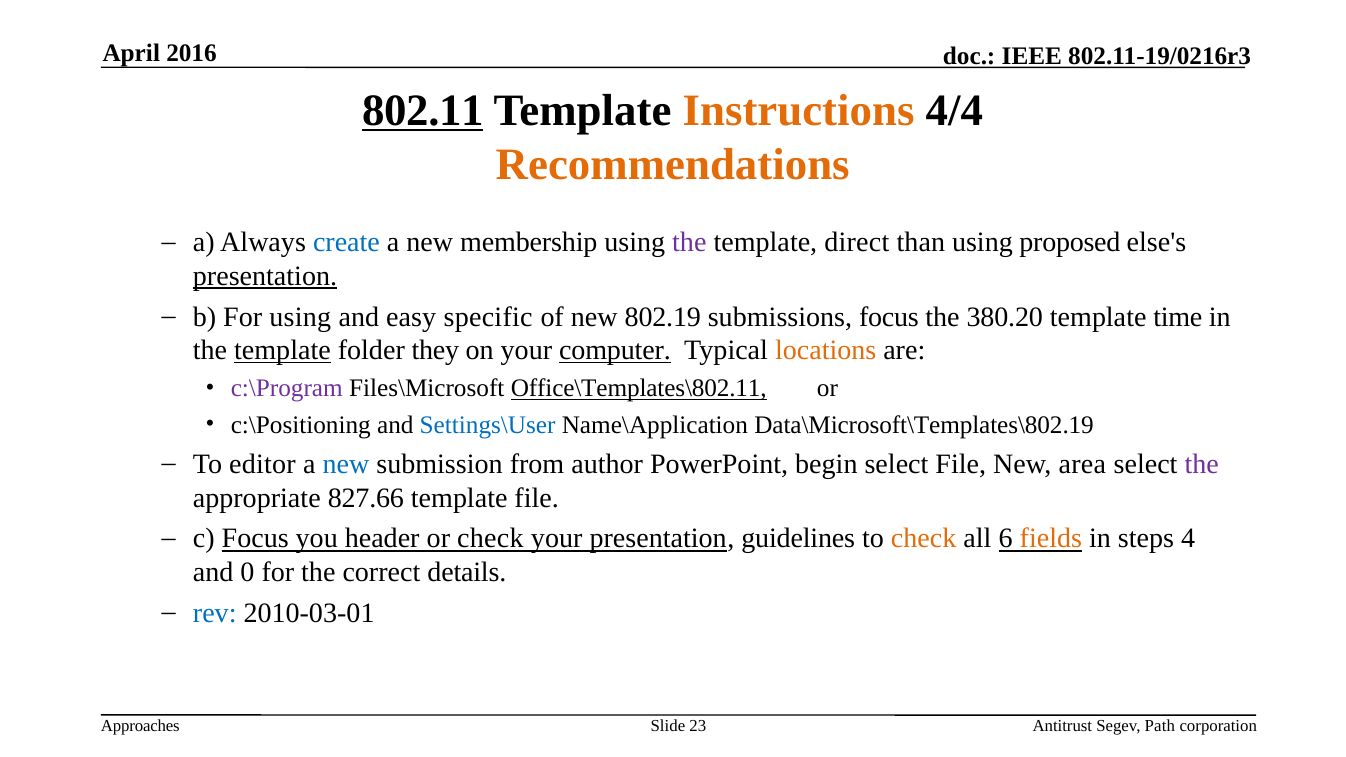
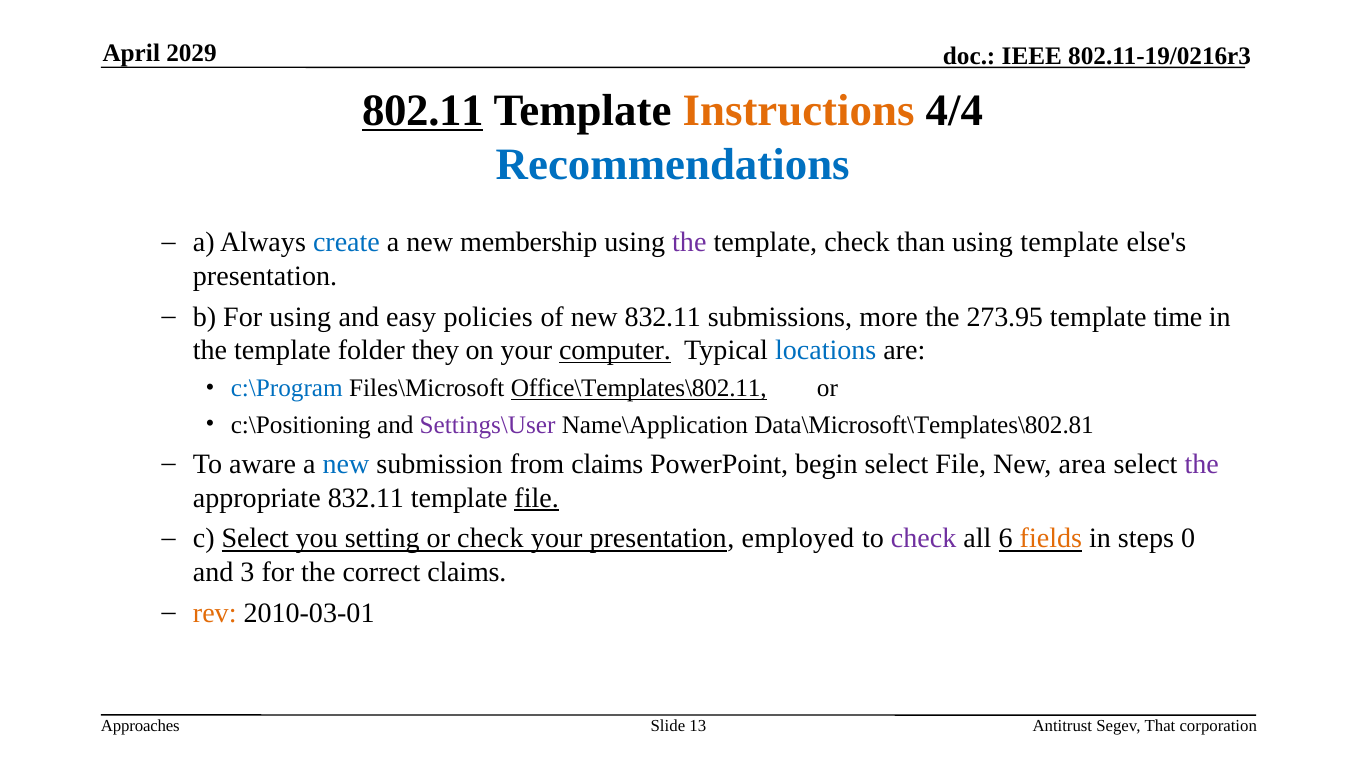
2016: 2016 -> 2029 (191, 54)
Recommendations colour: orange -> blue (673, 165)
template direct: direct -> check (857, 243)
using proposed: proposed -> template (1070, 243)
presentation underline: present -> none (265, 276)
specific: specific -> policies (488, 317)
new 802.19: 802.19 -> 832.11 (663, 317)
submissions focus: focus -> more (889, 317)
380.20: 380.20 -> 273.95 (1005, 317)
template underline: present -> none (282, 351)
locations colour: orange -> blue (826, 351)
c:\Program colour: purple -> blue (287, 389)
Settings\User colour: blue -> purple (488, 425)
Data\Microsoft\Templates\802.19: Data\Microsoft\Templates\802.19 -> Data\Microsoft\Templates\802.81 (924, 425)
editor: editor -> aware (263, 464)
from author: author -> claims (607, 464)
appropriate 827.66: 827.66 -> 832.11 (366, 498)
file underline: none -> present (537, 498)
c Focus: Focus -> Select (255, 539)
header: header -> setting (382, 539)
guidelines: guidelines -> employed (798, 539)
check colour: orange -> purple (924, 539)
4: 4 -> 0 (1188, 539)
0: 0 -> 3 (247, 572)
correct details: details -> claims (467, 572)
rev colour: blue -> orange (215, 613)
23: 23 -> 13 (698, 726)
Path: Path -> That (1160, 726)
